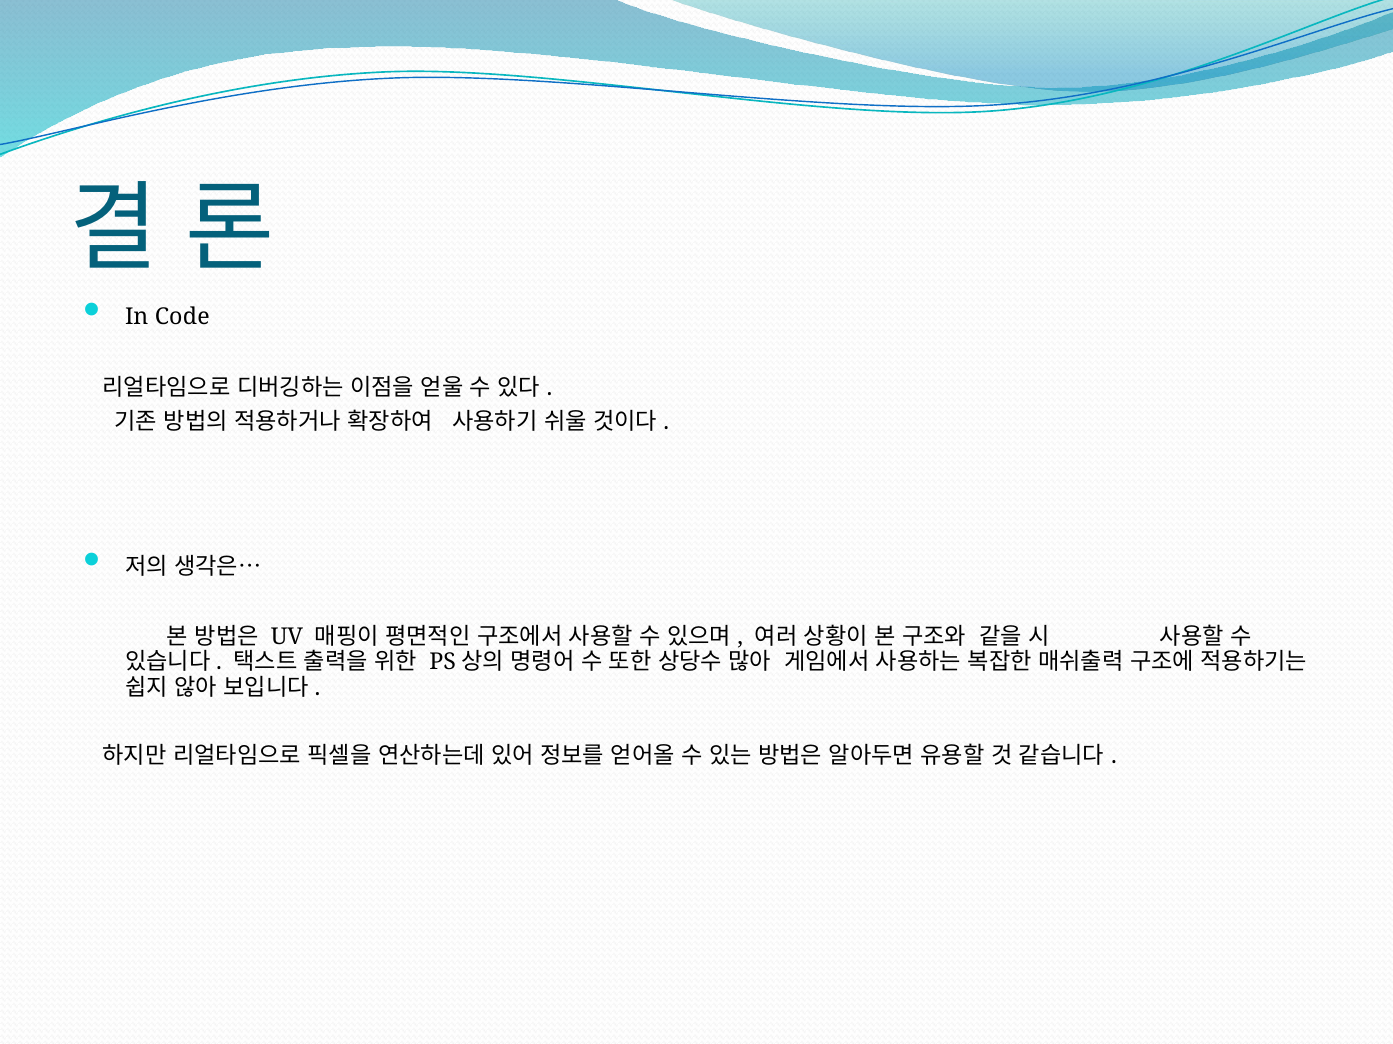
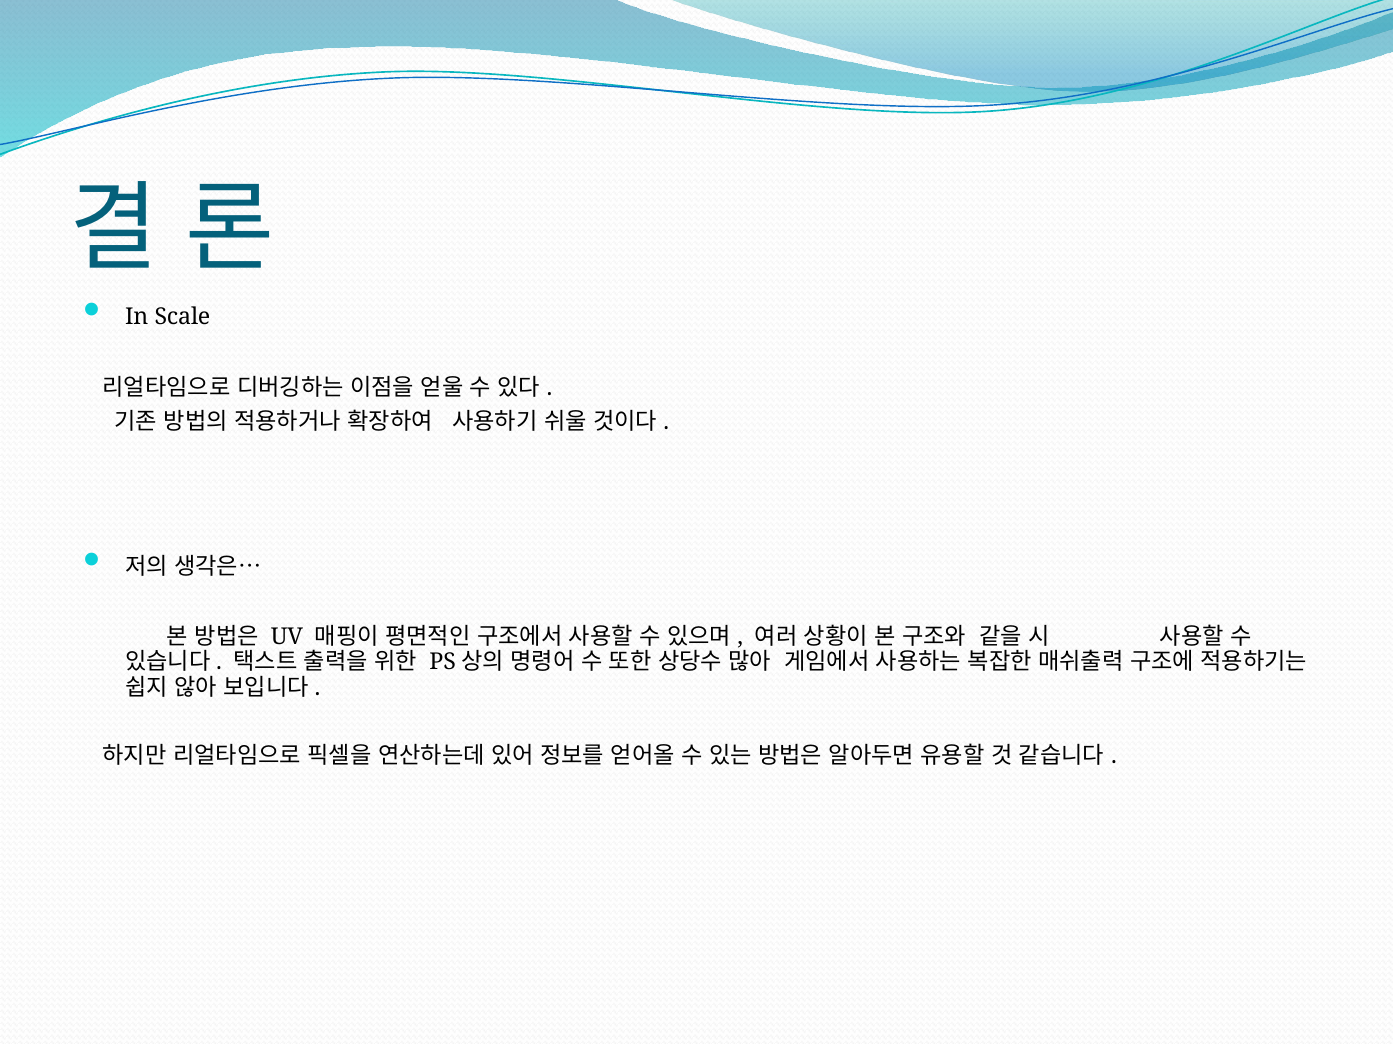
Code: Code -> Scale (182, 317)
